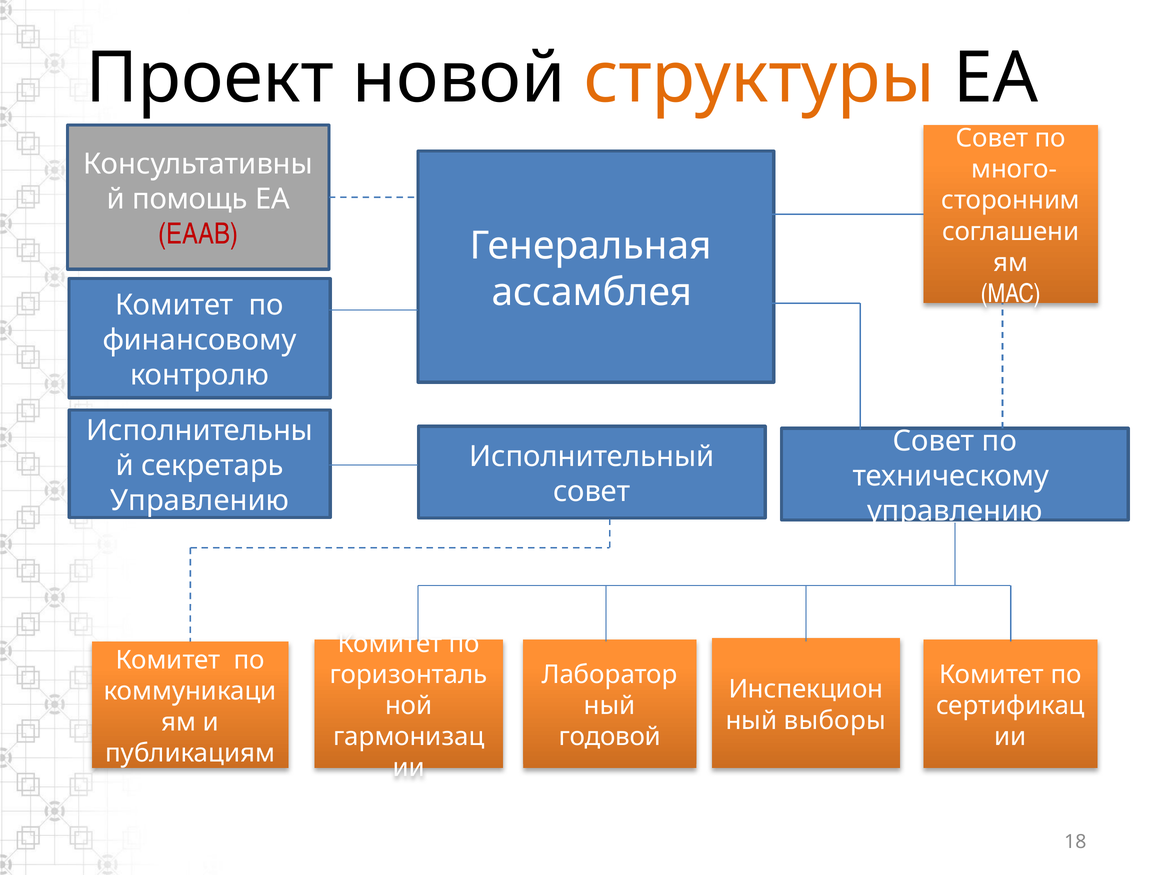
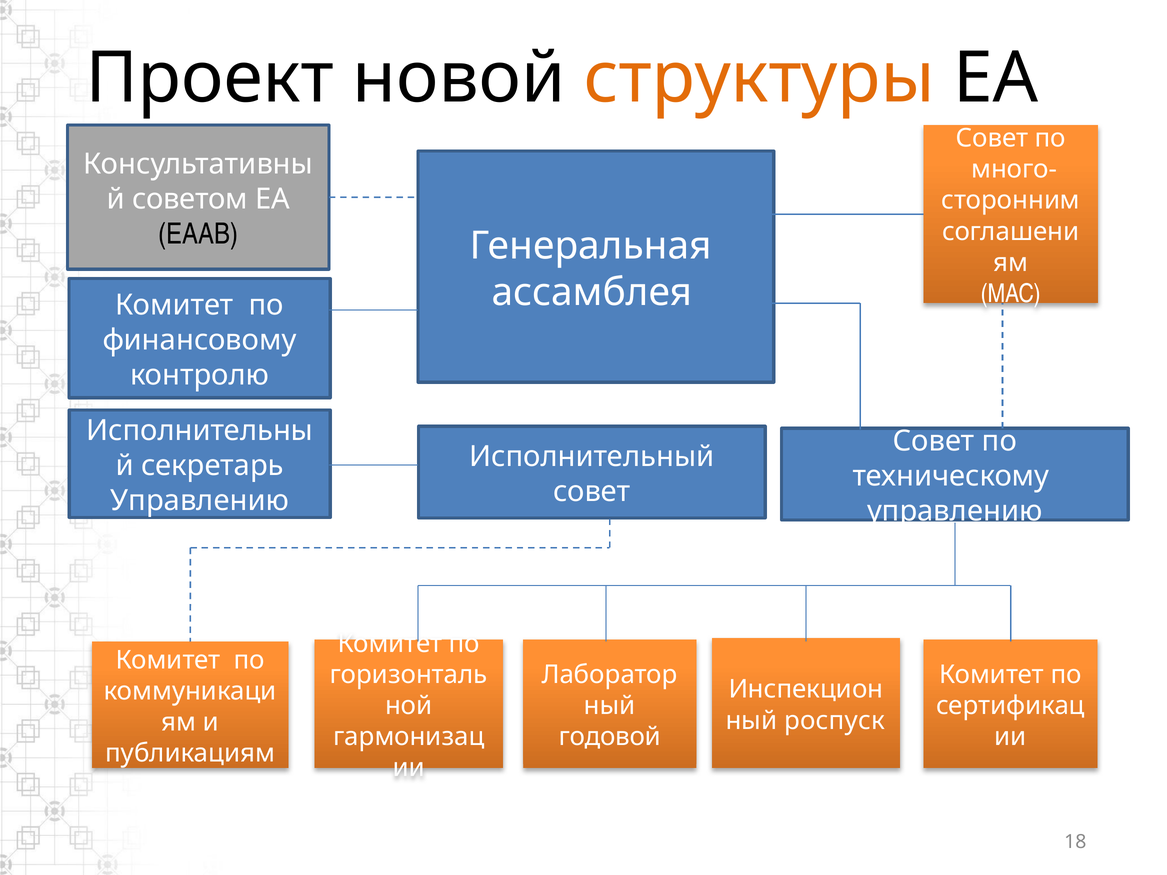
помощь: помощь -> советом (190, 199)
EAAB colour: red -> black (198, 234)
выборы: выборы -> роспуск (835, 721)
